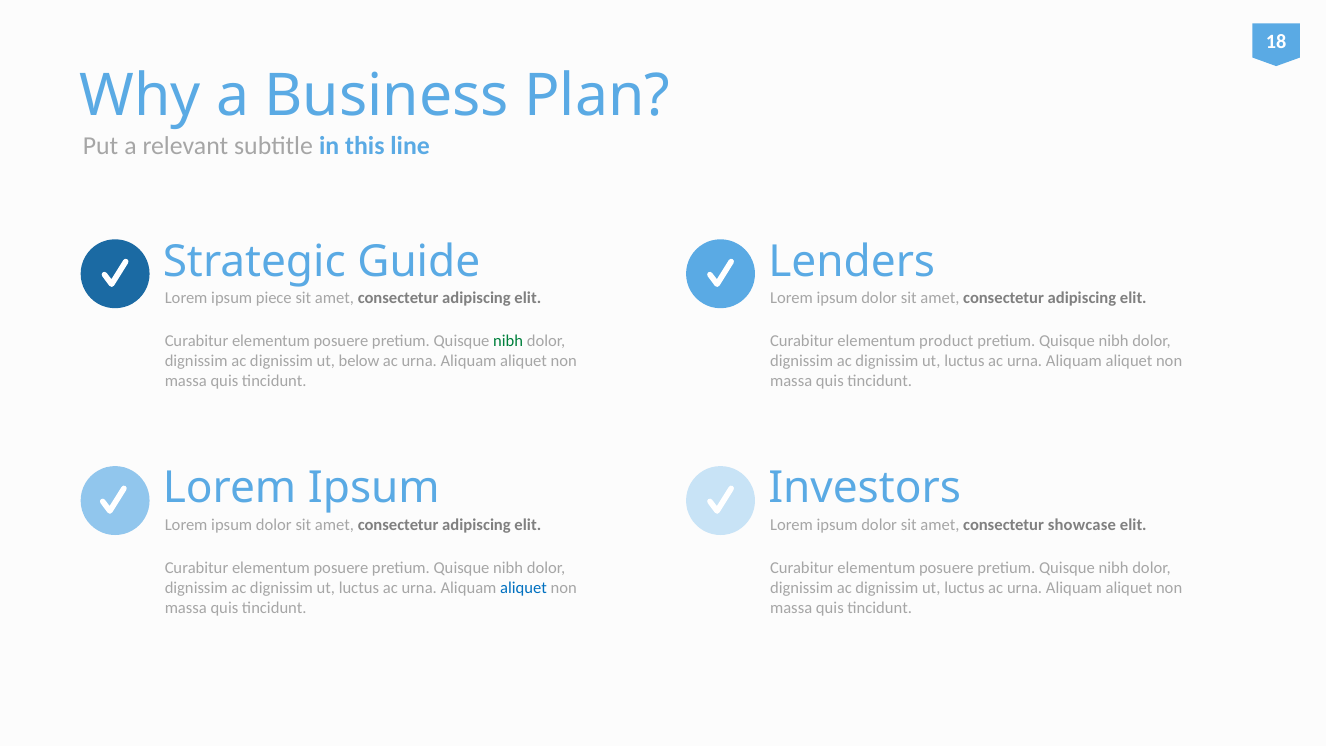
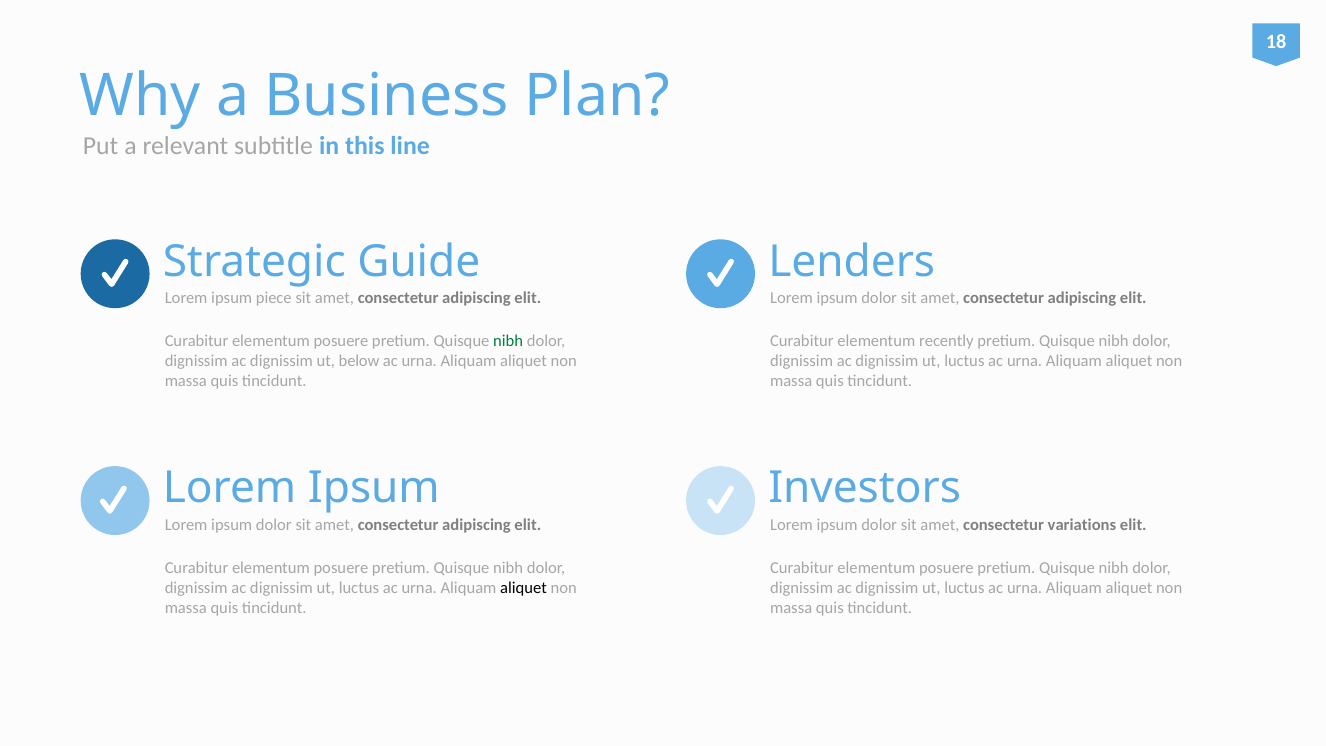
product: product -> recently (946, 341)
showcase: showcase -> variations (1082, 525)
aliquet colour: blue -> black (524, 588)
